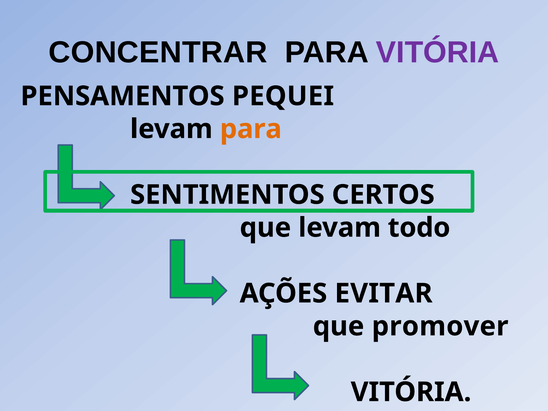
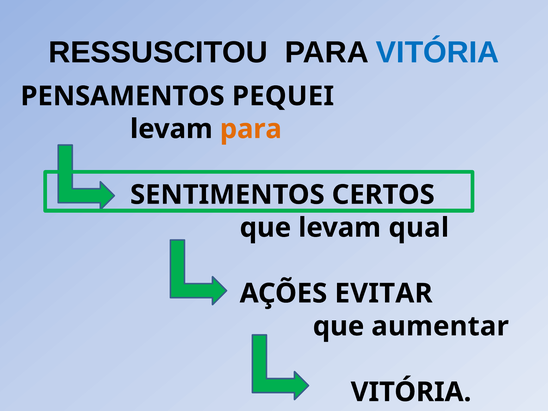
CONCENTRAR: CONCENTRAR -> RESSUSCITOU (158, 52)
VITÓRIA colour: purple -> blue (438, 52)
todo: todo -> qual (419, 228)
promover: promover -> aumentar (440, 326)
